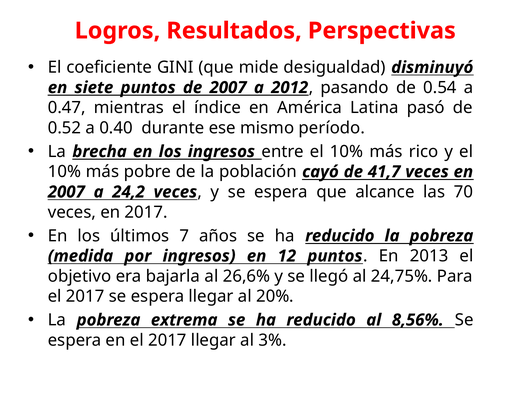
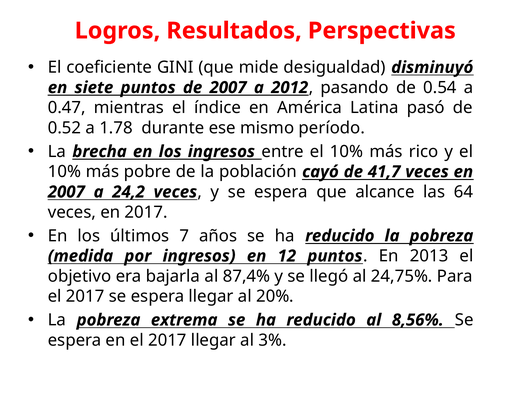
0.40: 0.40 -> 1.78 (116, 128)
70: 70 -> 64 (463, 192)
26,6%: 26,6% -> 87,4% (246, 276)
